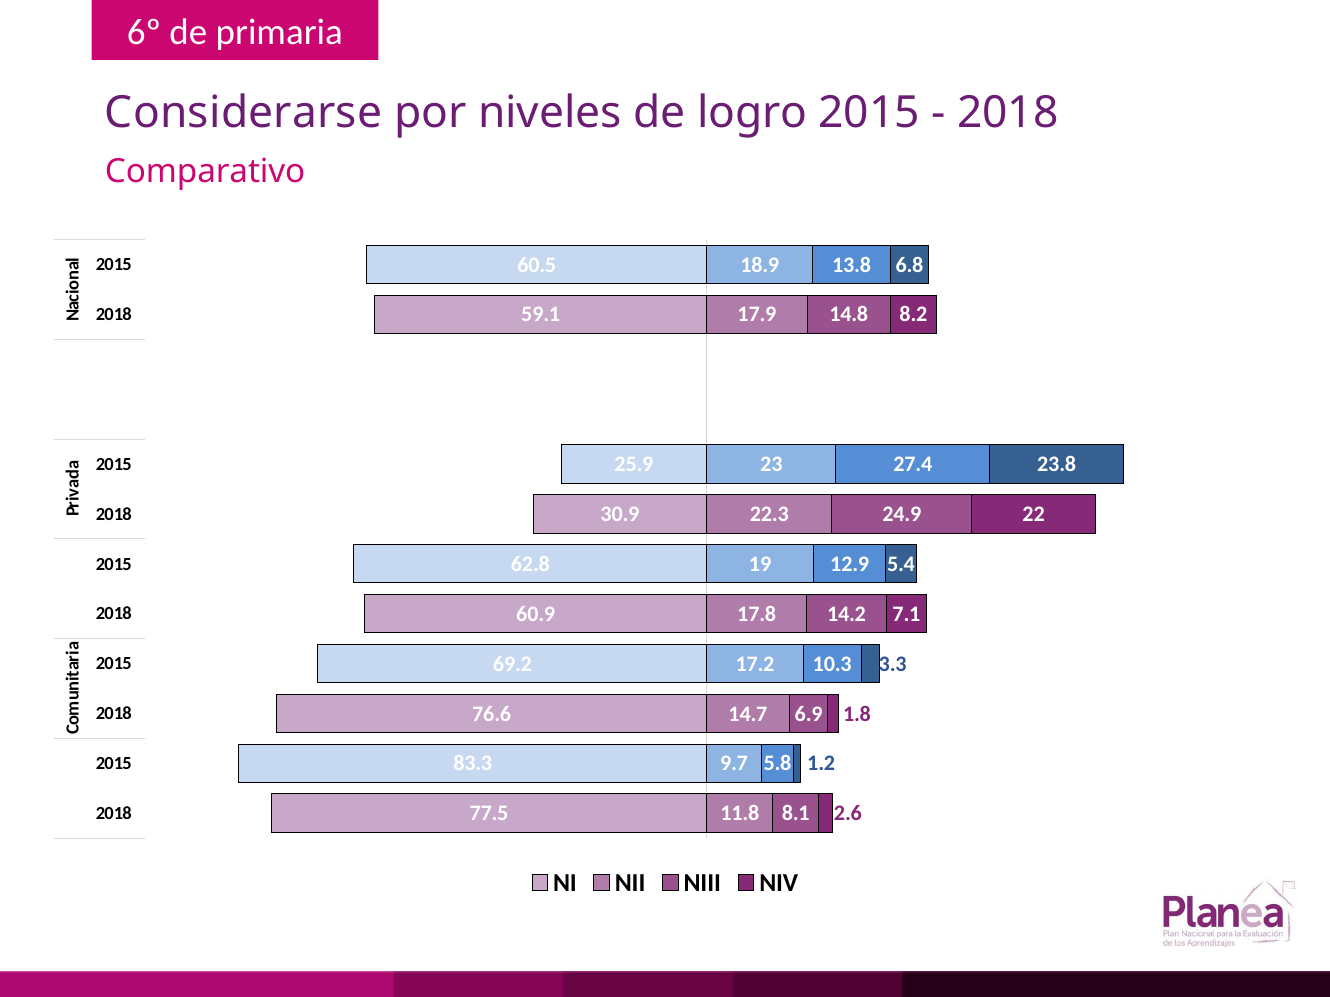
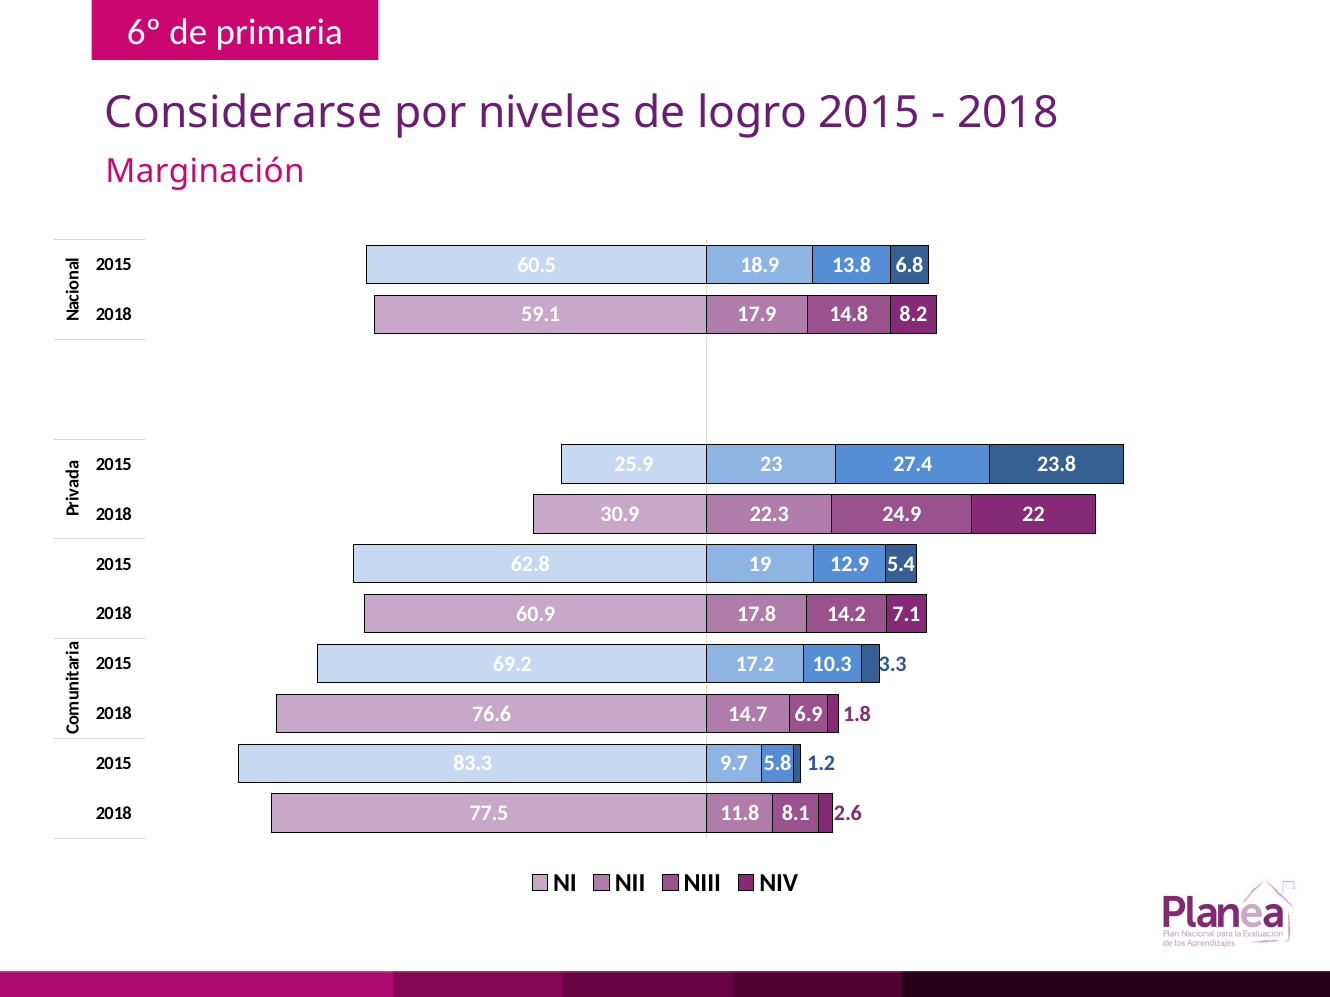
Comparativo: Comparativo -> Marginación (205, 171)
